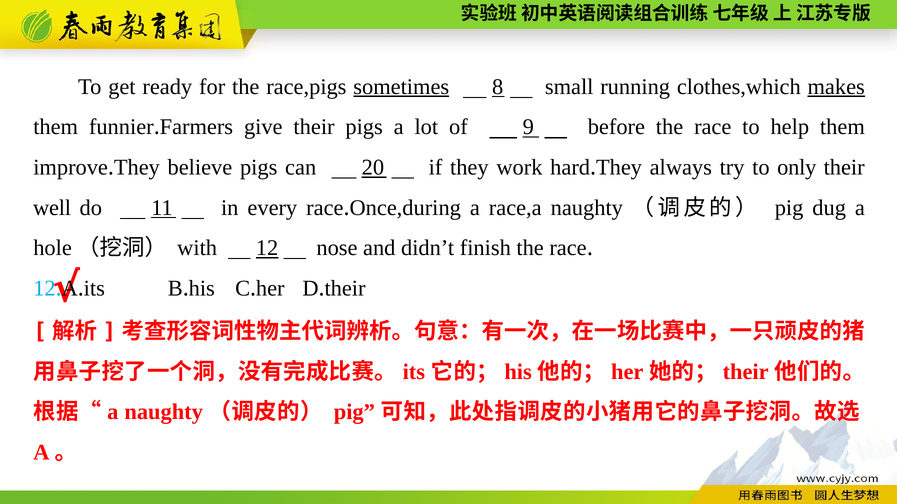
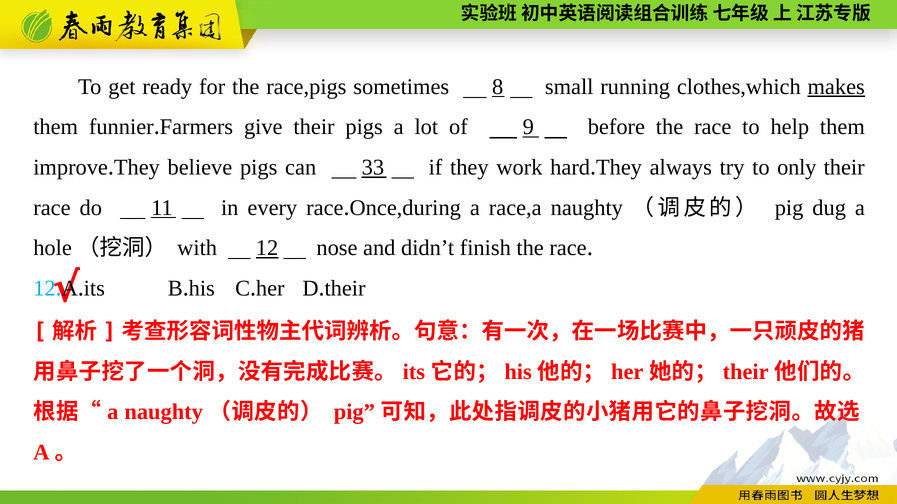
sometimes underline: present -> none (401, 87)
20: 20 -> 33 (373, 168)
well: well -> race (52, 208)
